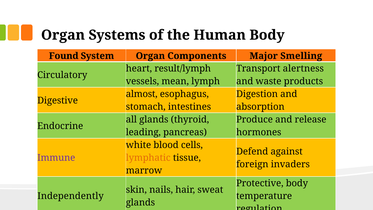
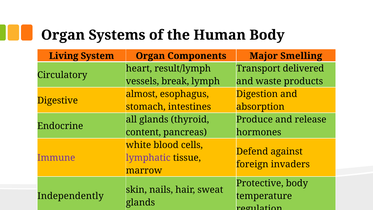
Found: Found -> Living (64, 56)
alertness: alertness -> delivered (303, 69)
mean: mean -> break (175, 81)
leading: leading -> content (143, 132)
lymphatic colour: orange -> purple (148, 158)
